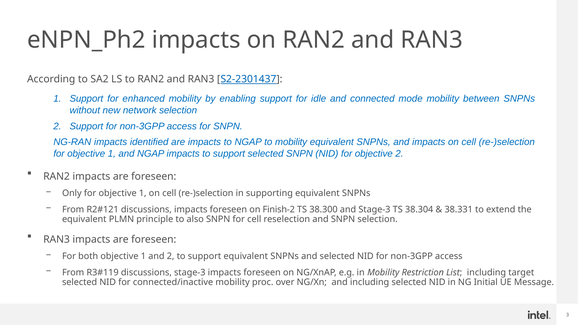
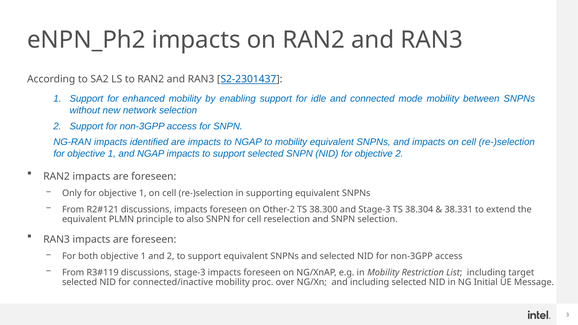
Finish-2: Finish-2 -> Other-2 (279, 210)
